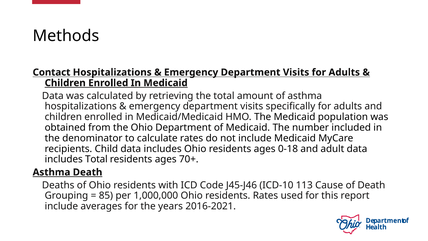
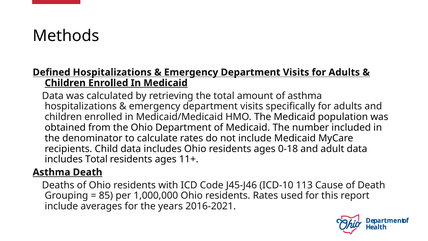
Contact: Contact -> Defined (52, 72)
70+: 70+ -> 11+ (189, 159)
